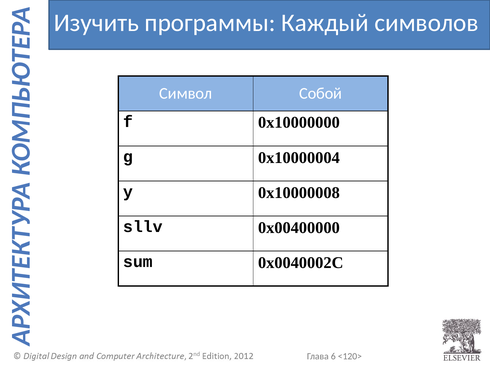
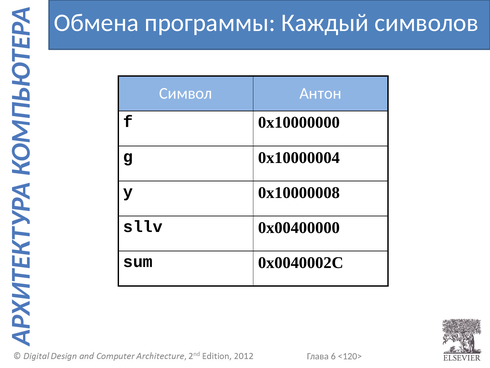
Изучить: Изучить -> Обмена (96, 23)
Собой: Собой -> Антон (320, 93)
